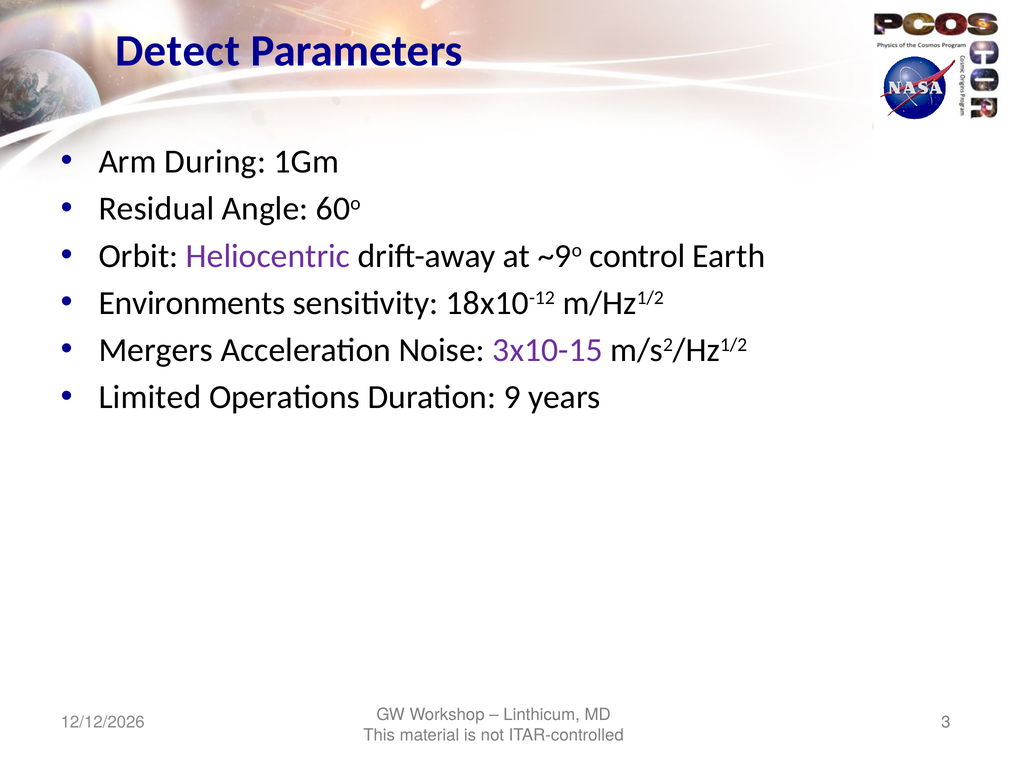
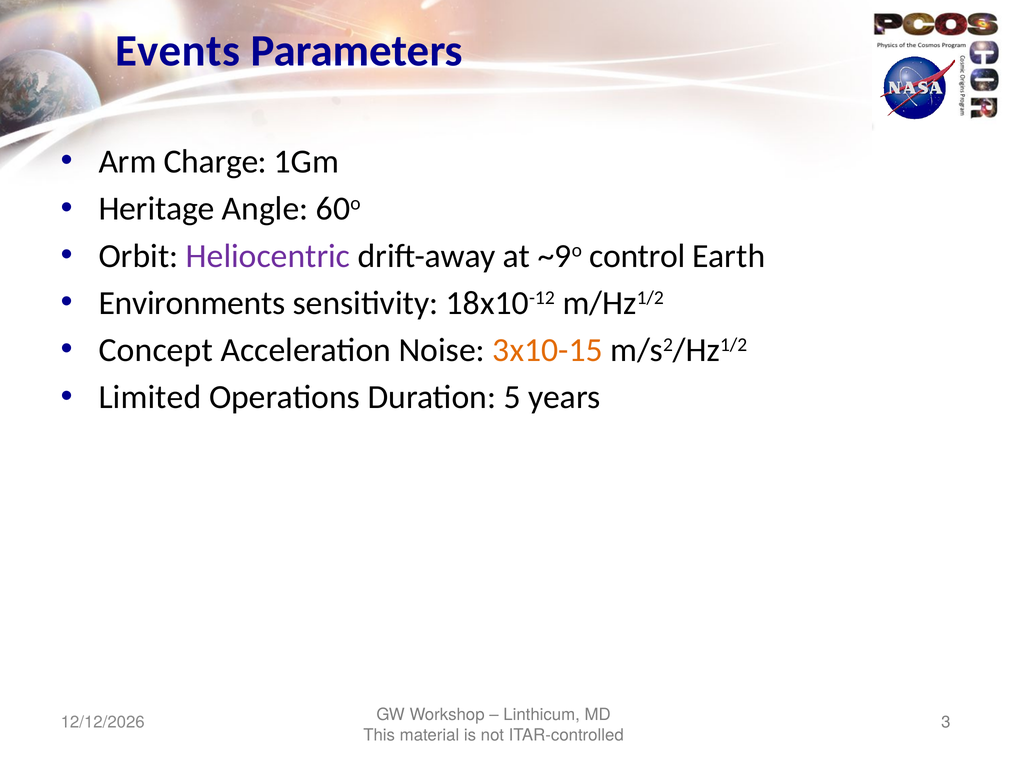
Detect: Detect -> Events (178, 51)
During: During -> Charge (215, 162)
Residual: Residual -> Heritage (157, 209)
Mergers: Mergers -> Concept (156, 350)
3x10-15 colour: purple -> orange (548, 350)
9: 9 -> 5 (512, 397)
